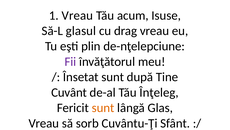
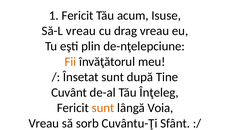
1 Vreau: Vreau -> Fericit (77, 15)
Să-L glasul: glasul -> vreau (81, 31)
Fii colour: purple -> orange (70, 61)
Glas: Glas -> Voia (160, 107)
